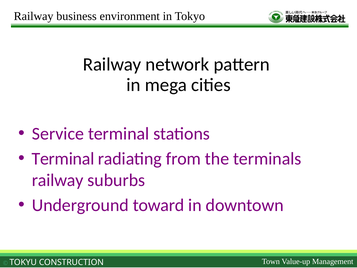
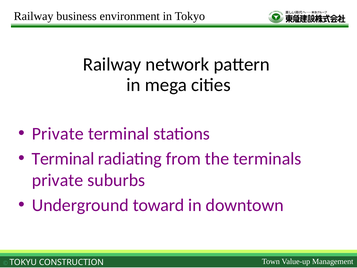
Service: Service -> Private (58, 134)
railway: railway -> private (58, 180)
